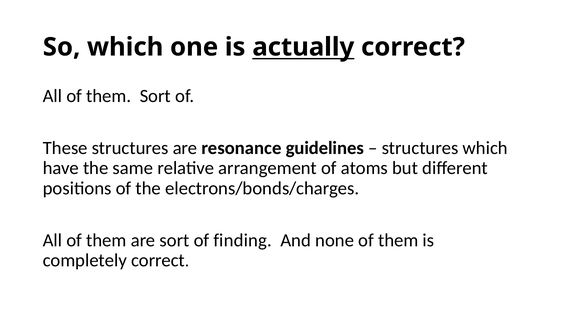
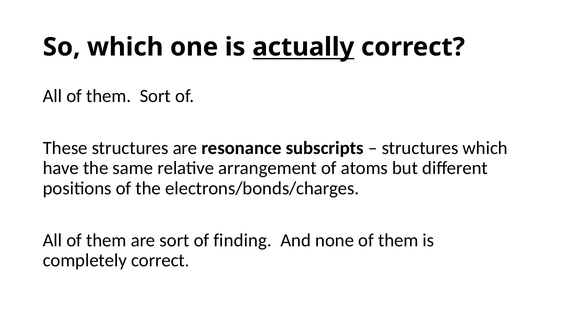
guidelines: guidelines -> subscripts (325, 148)
